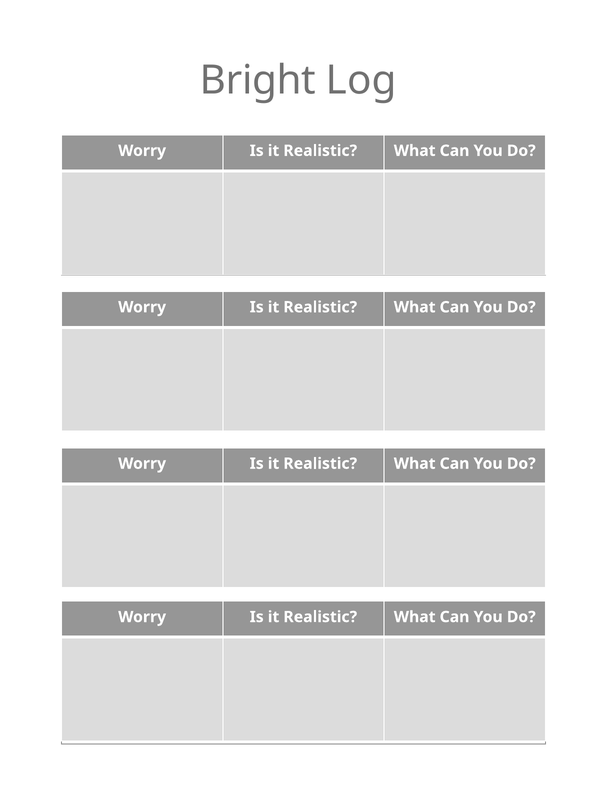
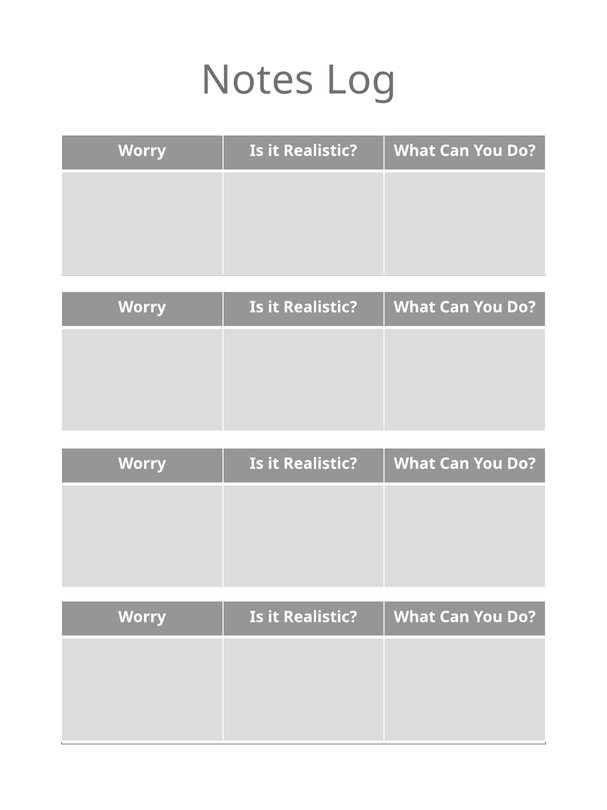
Bright: Bright -> Notes (258, 80)
